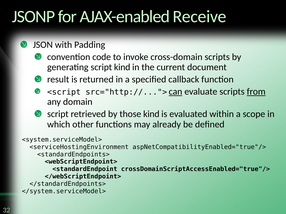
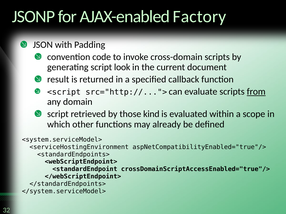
Receive: Receive -> Factory (199, 17)
script kind: kind -> look (122, 67)
can underline: present -> none (176, 92)
